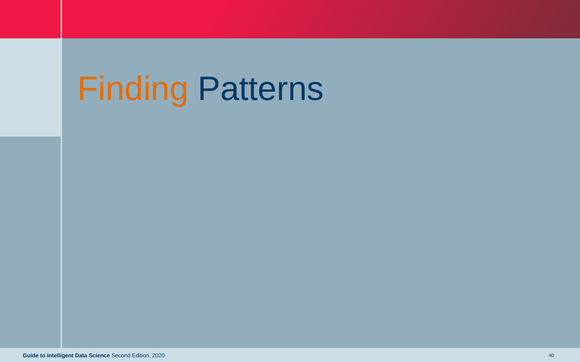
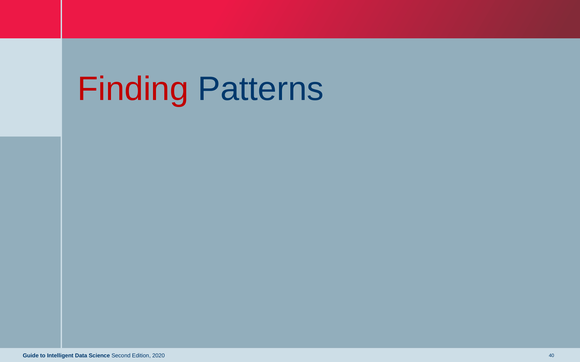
Finding colour: orange -> red (133, 89)
